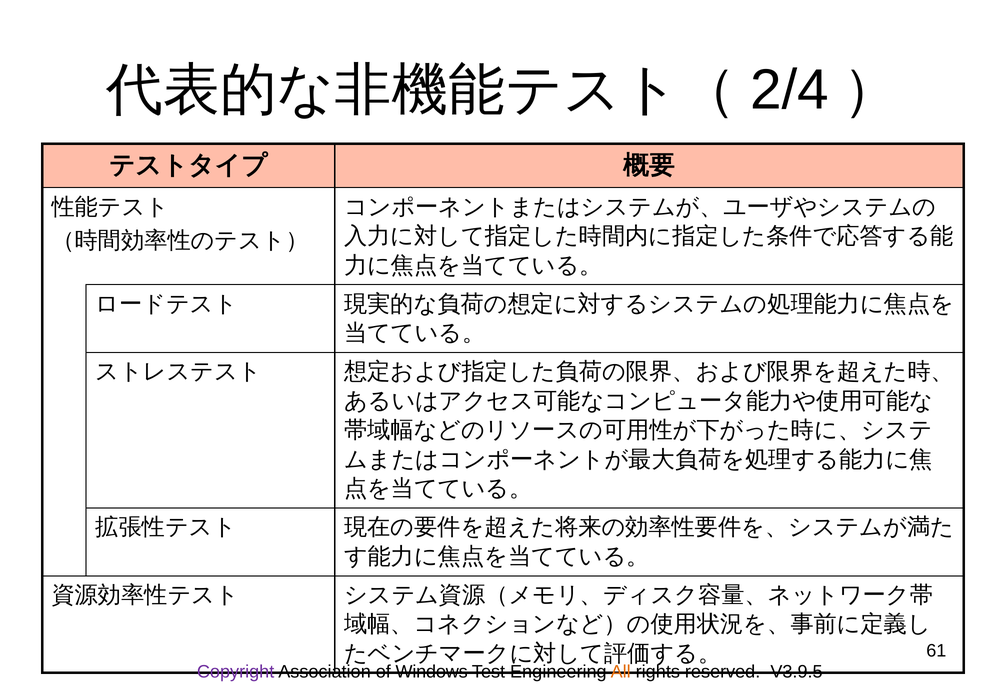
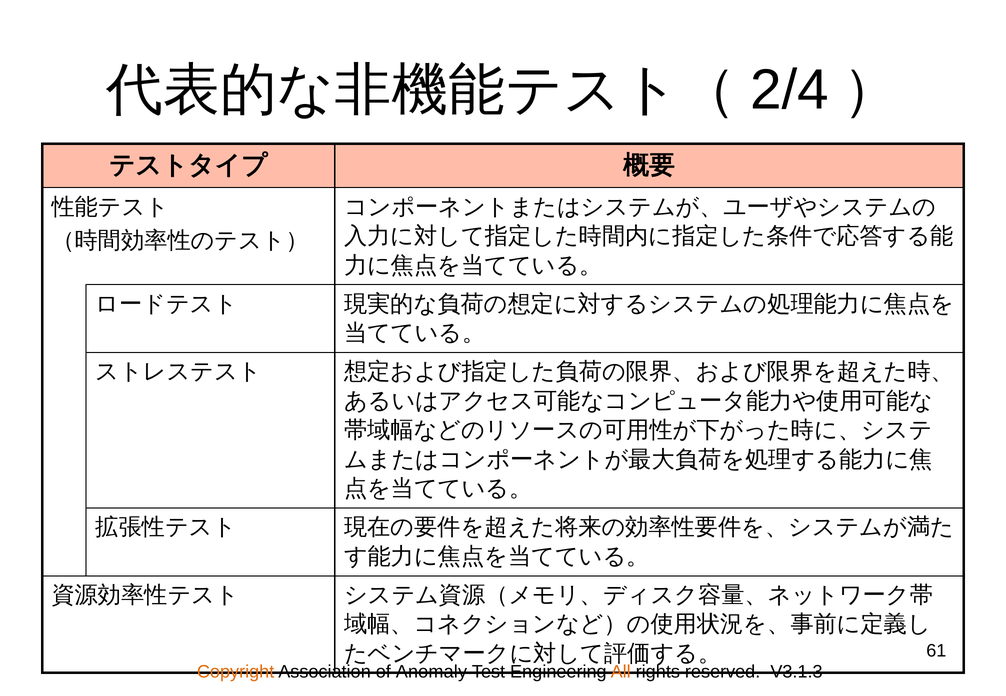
Copyright colour: purple -> orange (236, 672)
Windows: Windows -> Anomaly (431, 672)
V3.9.5: V3.9.5 -> V3.1.3 (797, 672)
